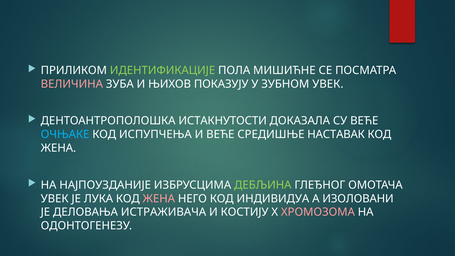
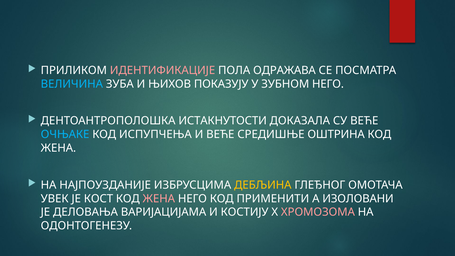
ИДЕНТИФИКАЦИЈЕ colour: light green -> pink (163, 70)
МИШИЋНЕ: МИШИЋНЕ -> ОДРАЖАВА (284, 70)
ВЕЛИЧИНА colour: pink -> light blue (72, 84)
ЗУБНОМ УВЕК: УВЕК -> НЕГО (328, 84)
НАСТАВАК: НАСТАВАК -> ОШТРИНА (336, 134)
ДЕБЉИНА colour: light green -> yellow (263, 185)
ЛУКА: ЛУКА -> КОСТ (98, 199)
ИНДИВИДУА: ИНДИВИДУА -> ПРИМЕНИТИ (273, 199)
ИСТРАЖИВАЧА: ИСТРАЖИВАЧА -> ВАРИЈАЦИЈАМА (164, 212)
